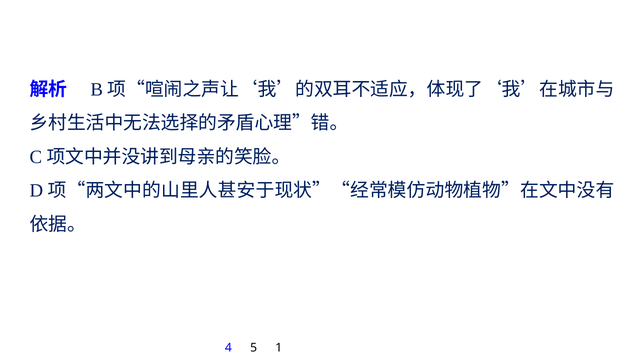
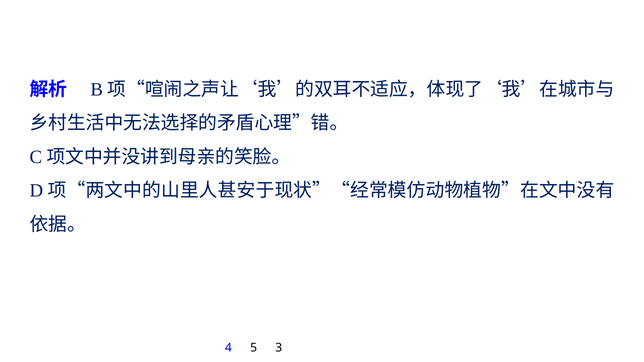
1: 1 -> 3 (279, 348)
